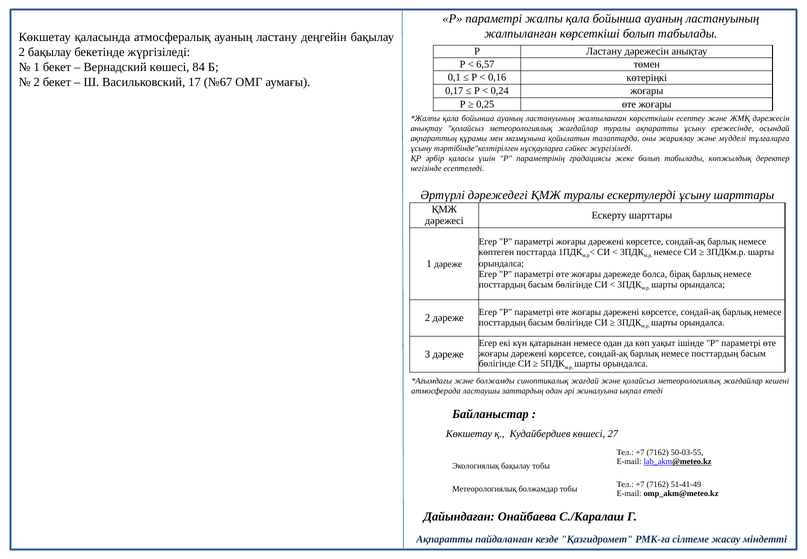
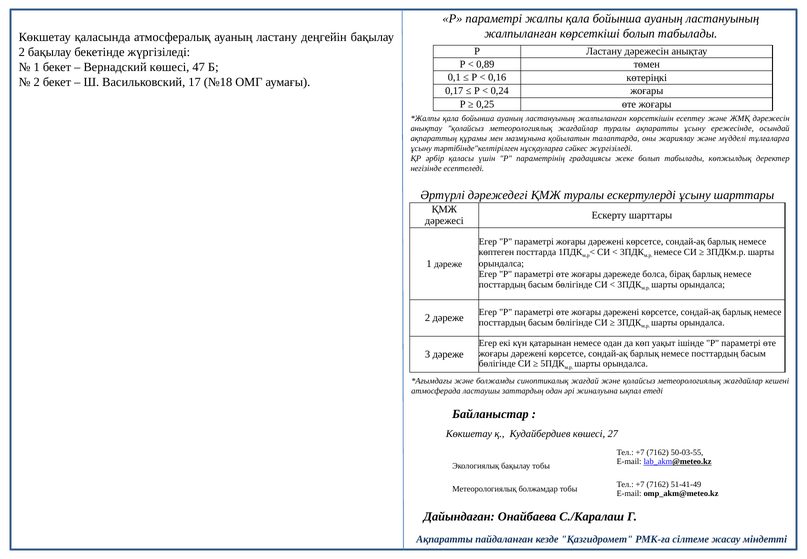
6,57: 6,57 -> 0,89 (485, 64)
84: 84 -> 47 (199, 67)
№67: №67 -> №18 (218, 82)
